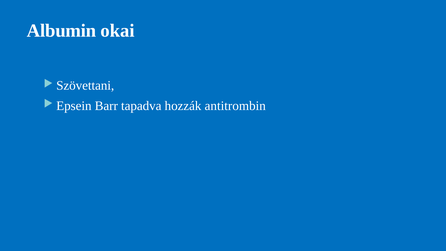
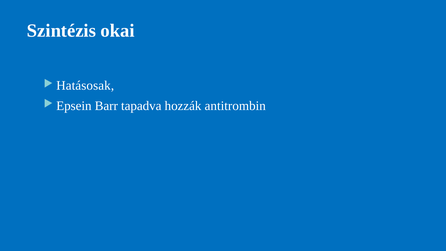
Albumin: Albumin -> Szintézis (61, 31)
Szövettani: Szövettani -> Hatásosak (85, 85)
